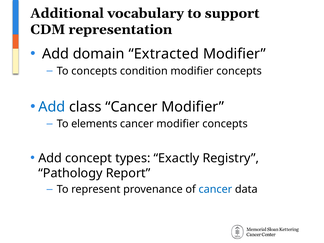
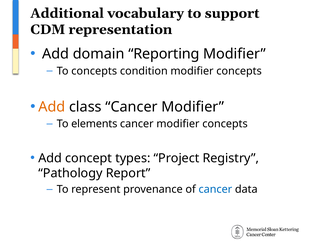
Extracted: Extracted -> Reporting (164, 54)
Add colour: blue -> orange (52, 107)
Exactly: Exactly -> Project (177, 158)
